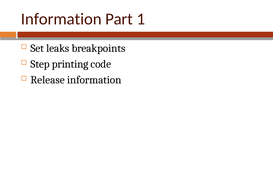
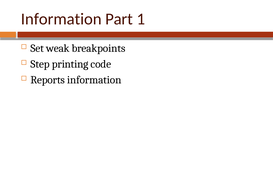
leaks: leaks -> weak (58, 49)
Release: Release -> Reports (48, 80)
